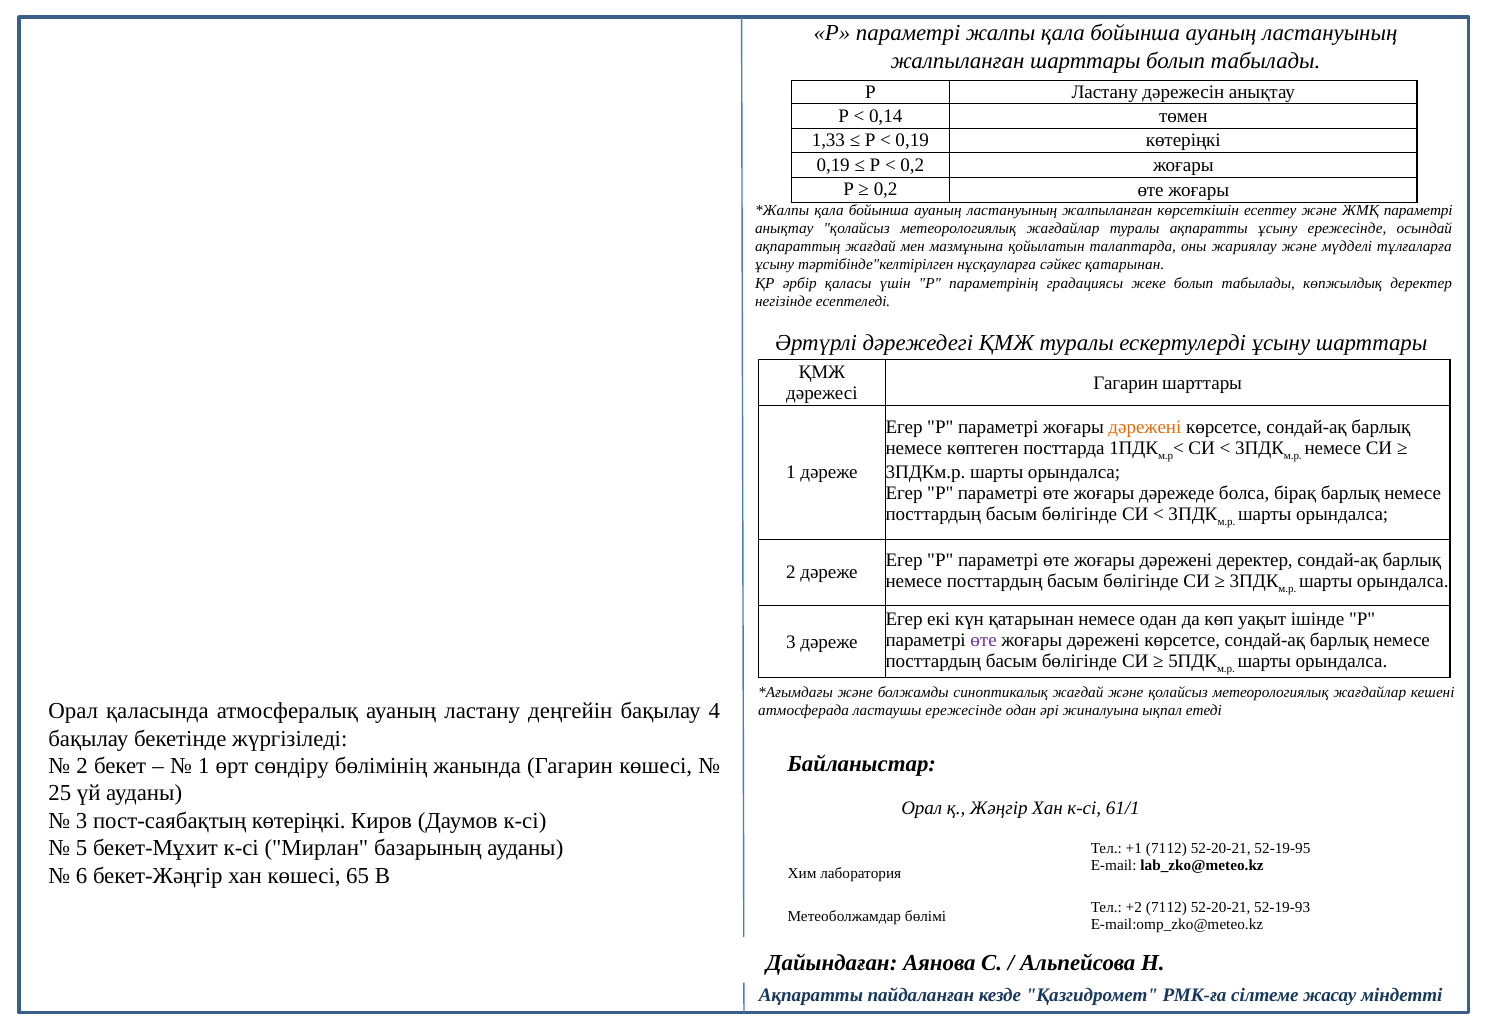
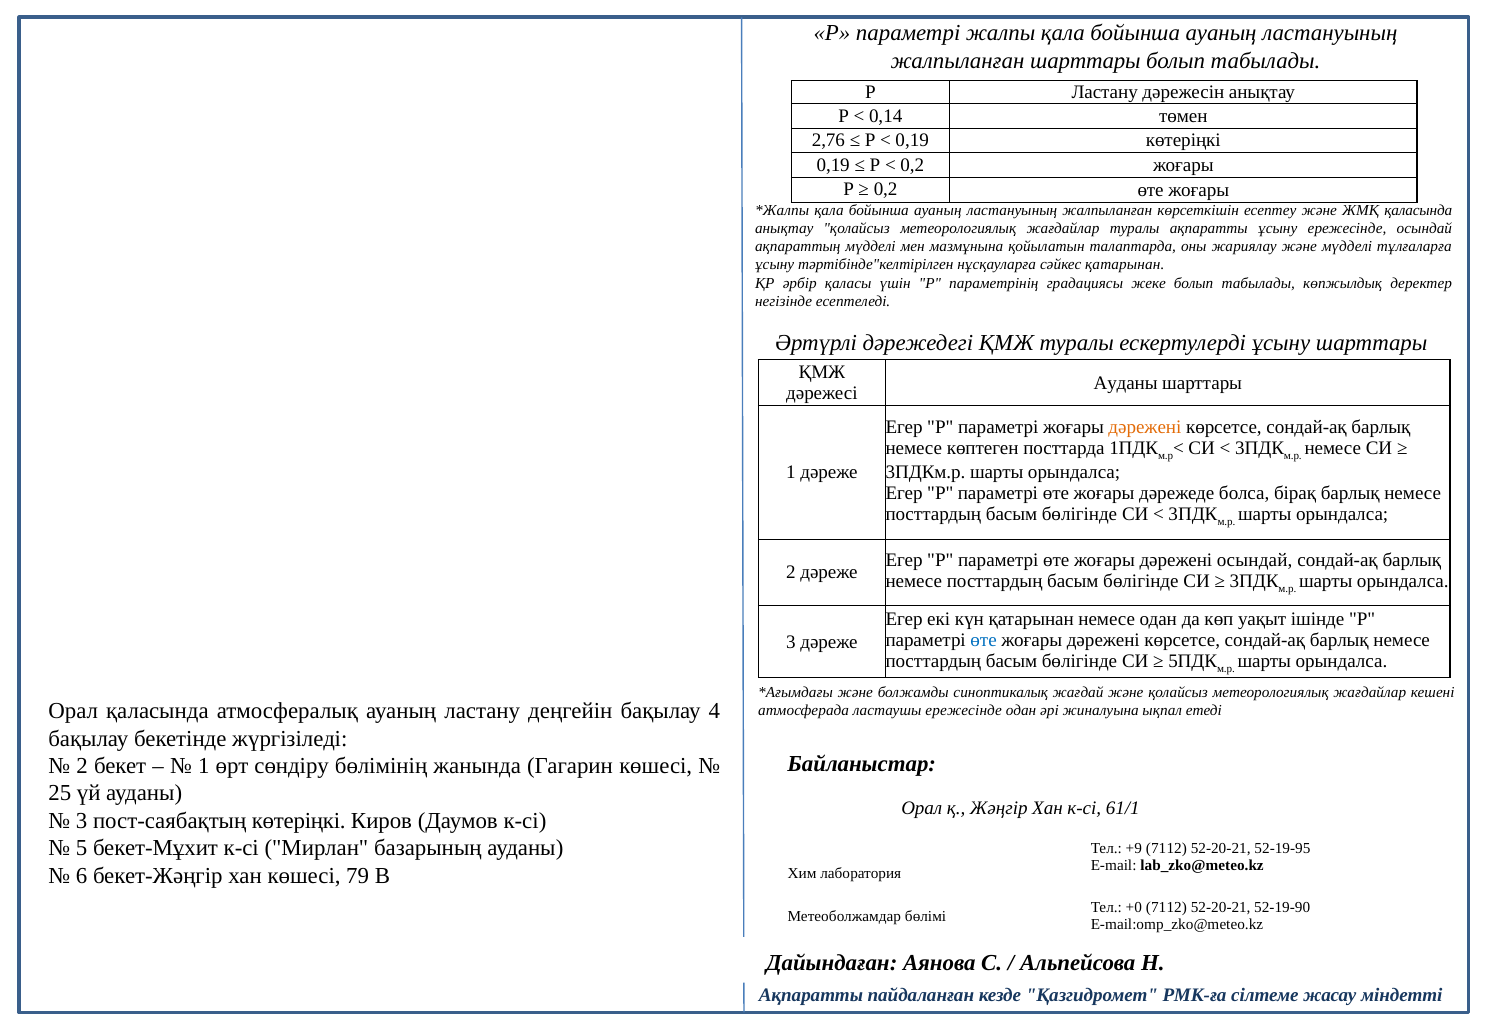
1,33: 1,33 -> 2,76 (828, 140)
ЖМҚ параметрі: параметрі -> қаласында (1418, 210)
ақпараттың жағдай: жағдай -> мүдделі (870, 247)
Гагарин: Гагарин -> Ауданы (1126, 383)
дәрежені деректер: деректер -> осындай (1255, 560)
өте colour: purple -> blue (984, 640)
+1: +1 -> +9 (1134, 848)
65: 65 -> 79 (358, 876)
+2: +2 -> +0 (1134, 908)
52-19-93: 52-19-93 -> 52-19-90 (1282, 908)
